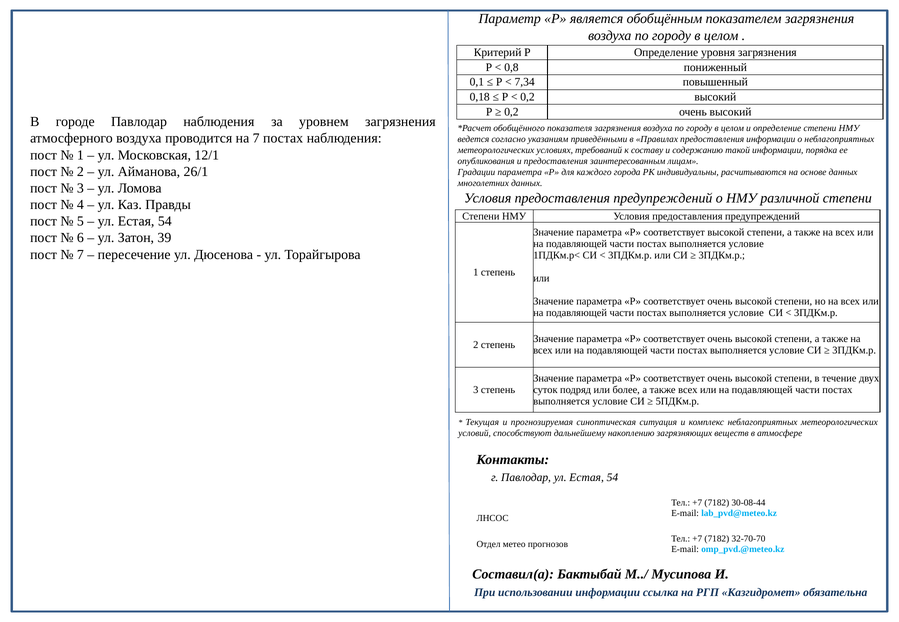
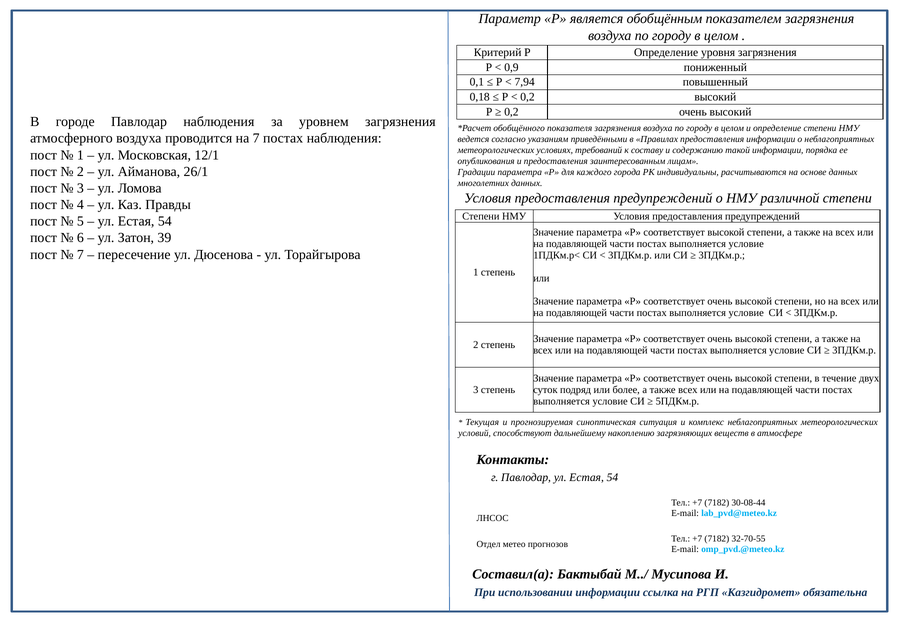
0,8: 0,8 -> 0,9 (511, 67)
7,34: 7,34 -> 7,94 (525, 82)
32-70-70: 32-70-70 -> 32-70-55 (748, 539)
